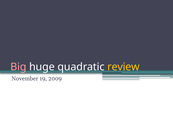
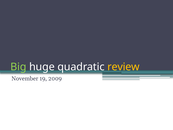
Big colour: pink -> light green (18, 67)
